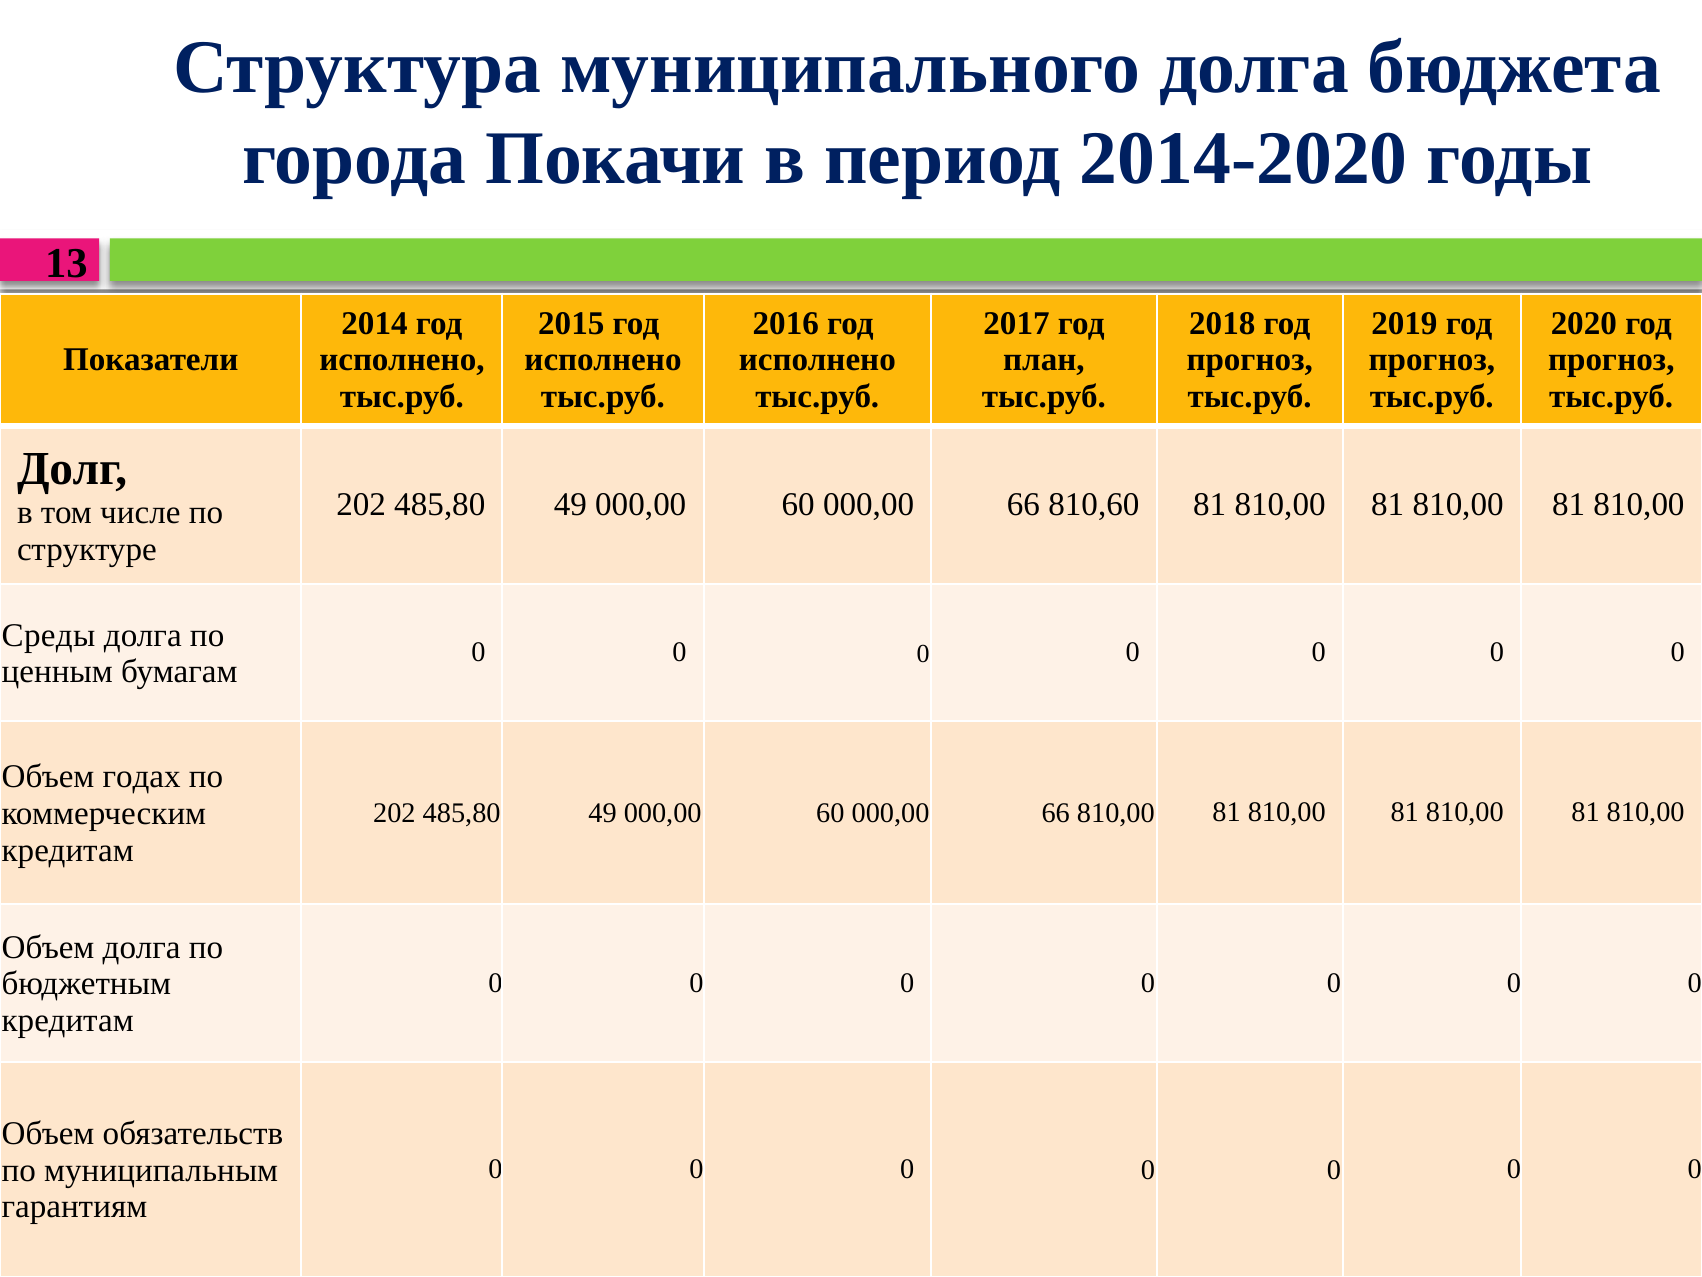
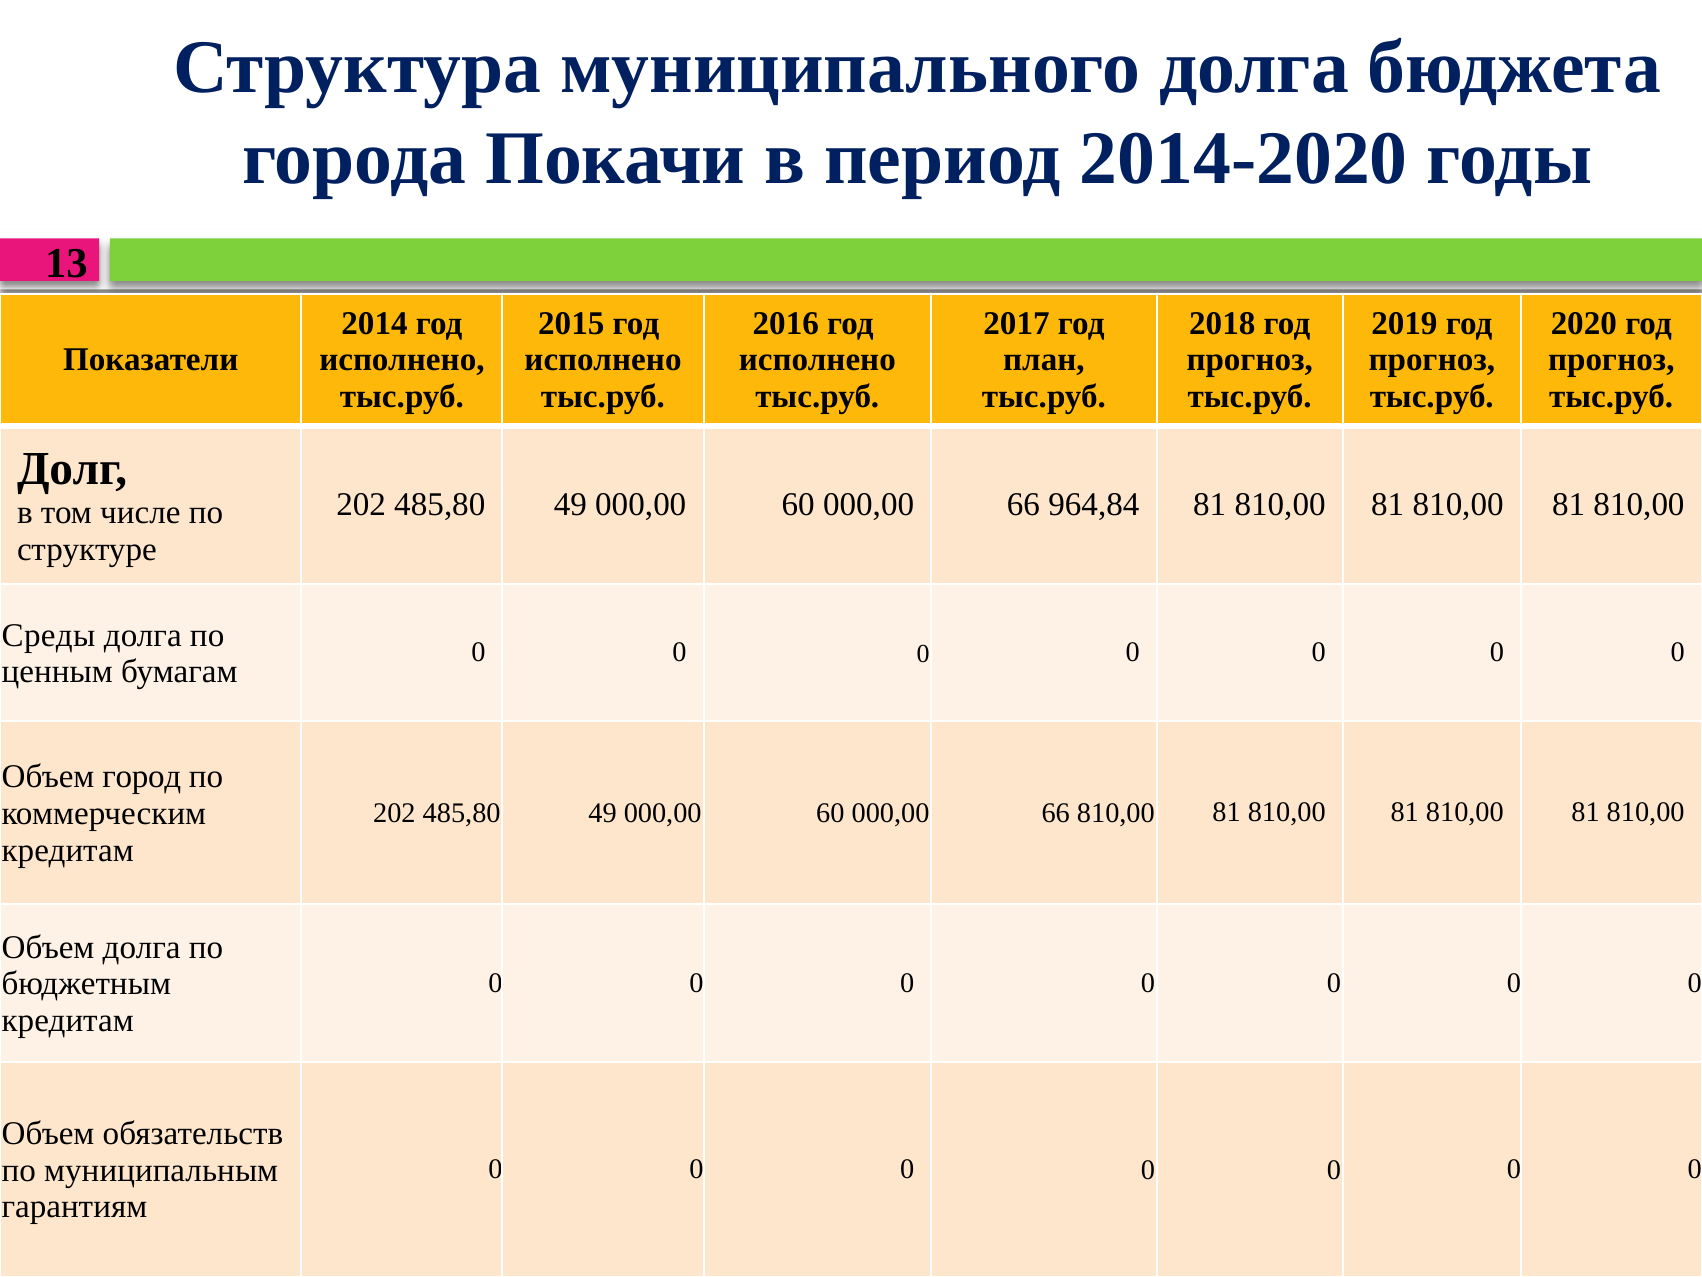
810,60: 810,60 -> 964,84 (1094, 505)
годах: годах -> город (142, 777)
